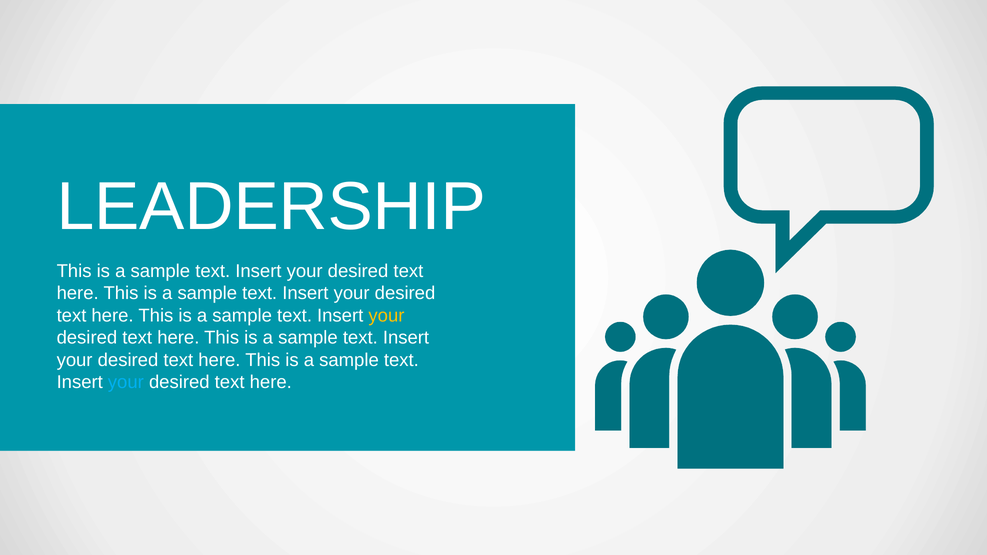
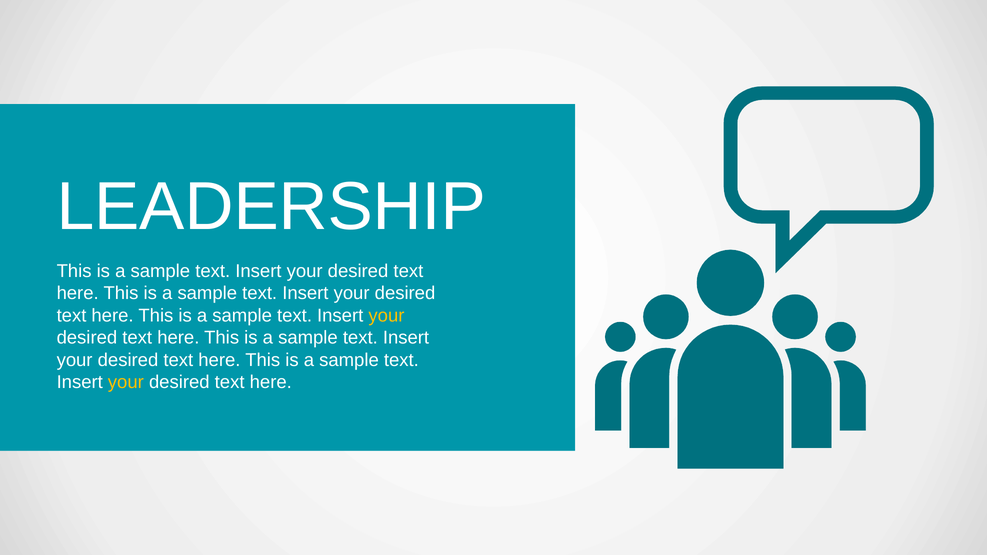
your colour: light blue -> yellow (126, 382)
